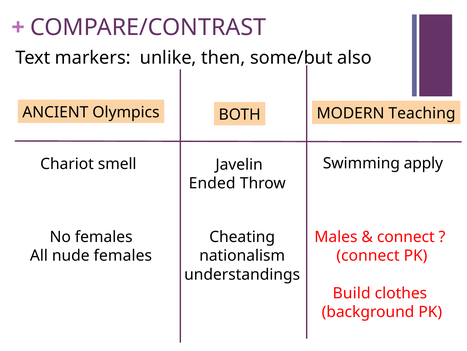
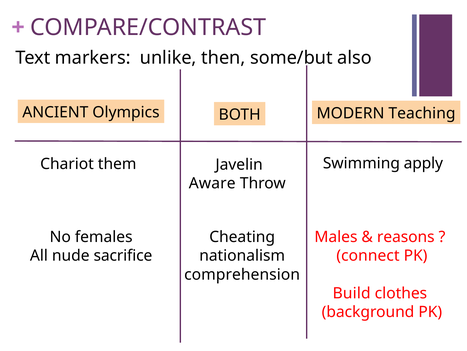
smell: smell -> them (117, 164)
Ended: Ended -> Aware (212, 183)
connect: connect -> reasons (406, 237)
nude females: females -> sacrifice (123, 255)
understandings: understandings -> comprehension (242, 274)
